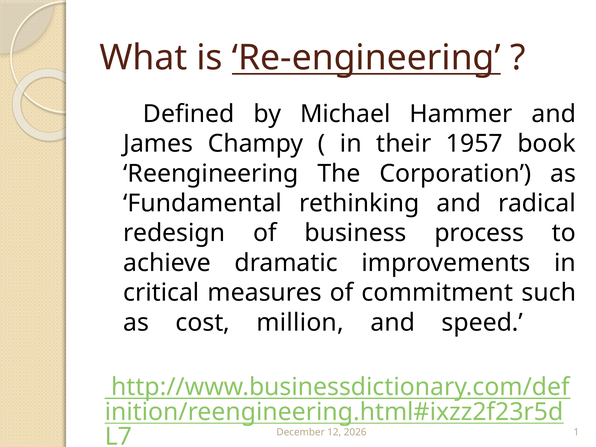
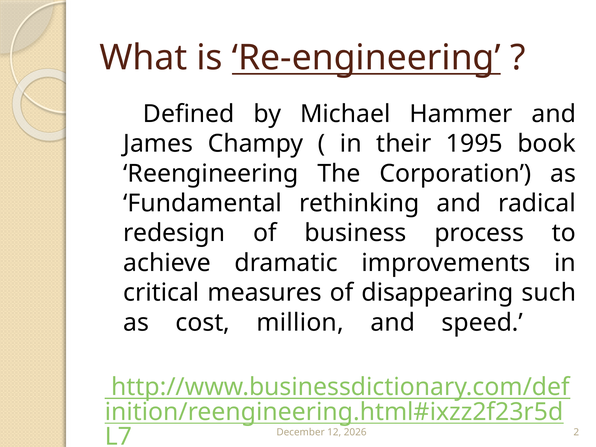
1957: 1957 -> 1995 (474, 144)
commitment: commitment -> disappearing (437, 293)
1: 1 -> 2 (576, 432)
